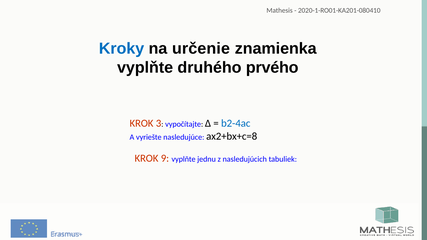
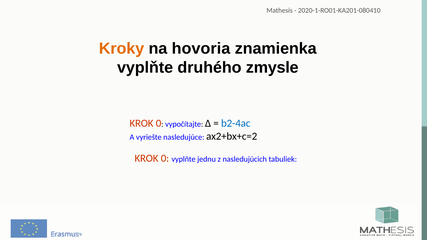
Kroky colour: blue -> orange (122, 49)
určenie: určenie -> hovoria (201, 49)
prvého: prvého -> zmysle (272, 68)
3: 3 -> 0 (159, 124)
ax2+bx+c=8: ax2+bx+c=8 -> ax2+bx+c=2 (232, 136)
9: 9 -> 0 (165, 159)
